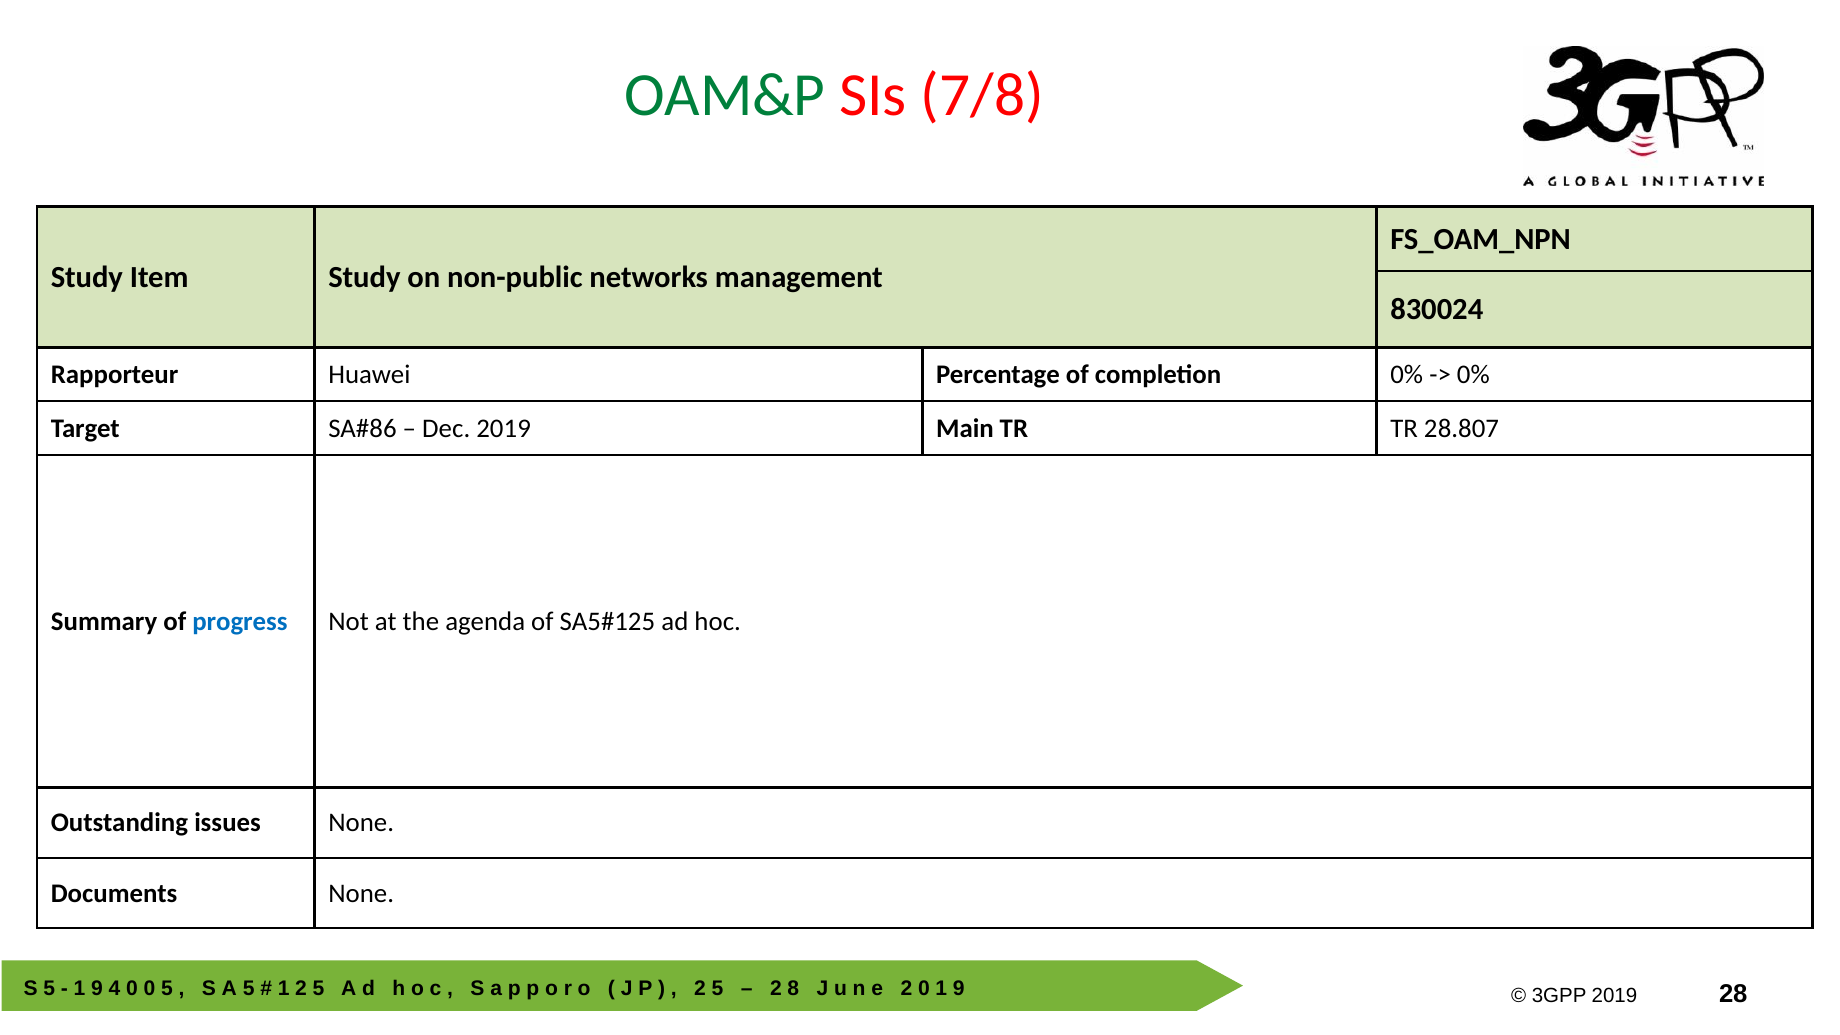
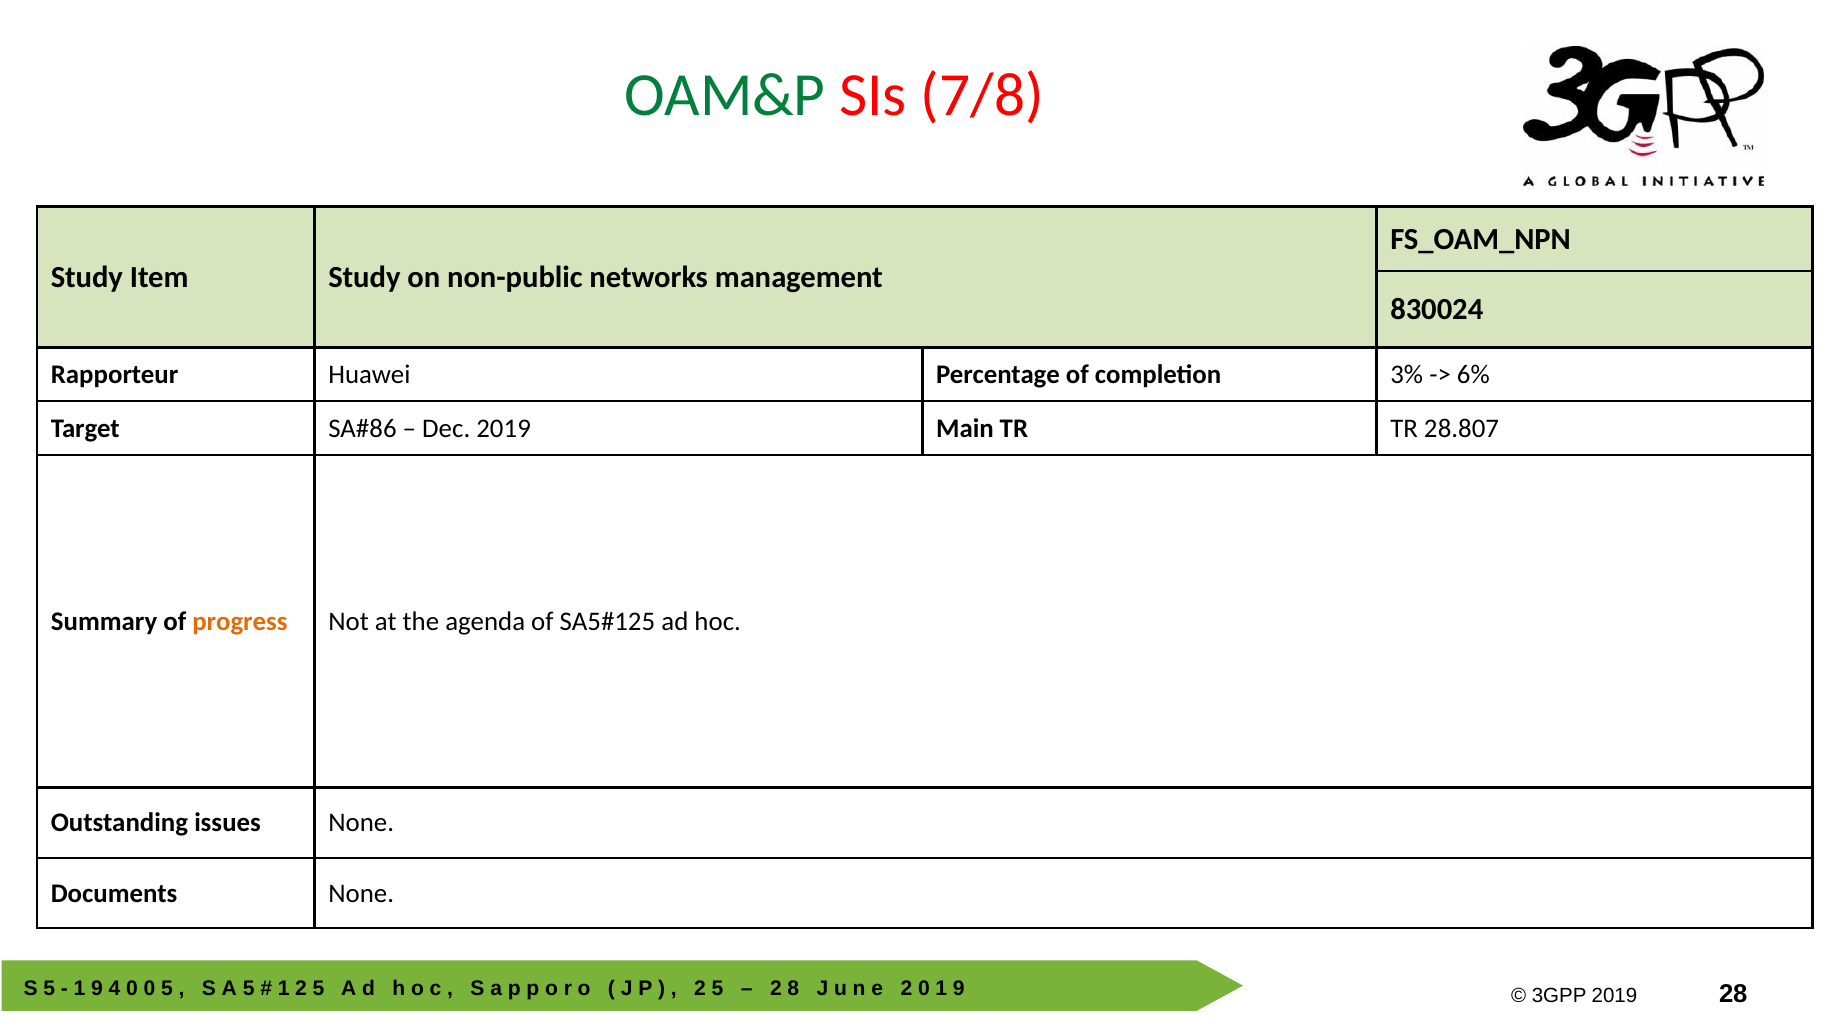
completion 0%: 0% -> 3% (1407, 375)
0%: 0% -> 6% (1473, 375)
progress colour: blue -> orange (240, 622)
